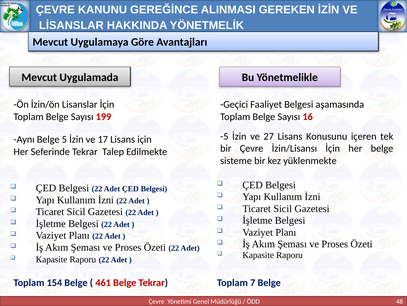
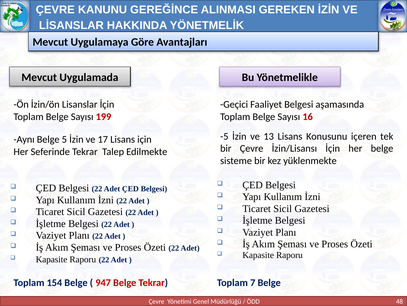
27: 27 -> 13 (269, 136)
461: 461 -> 947 (103, 282)
